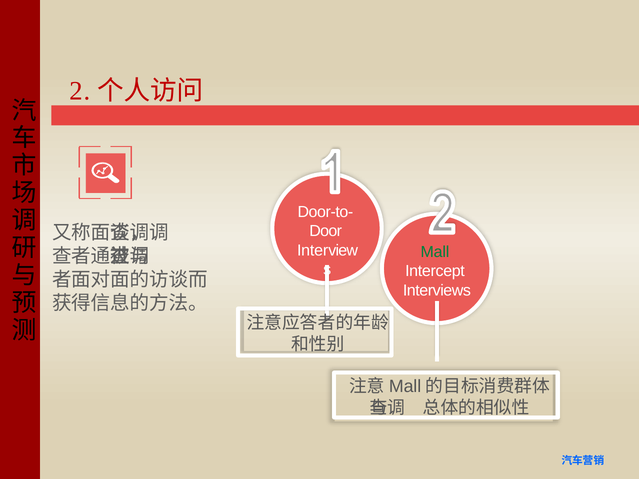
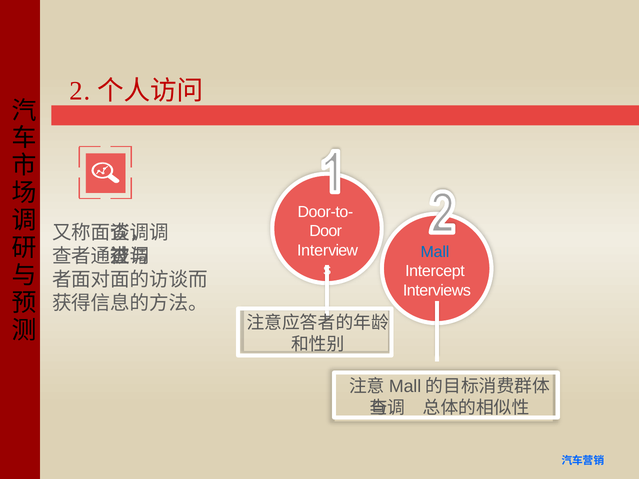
Mall colour: green -> blue (435, 252)
